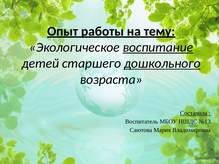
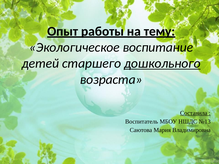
воспитание underline: present -> none (158, 47)
